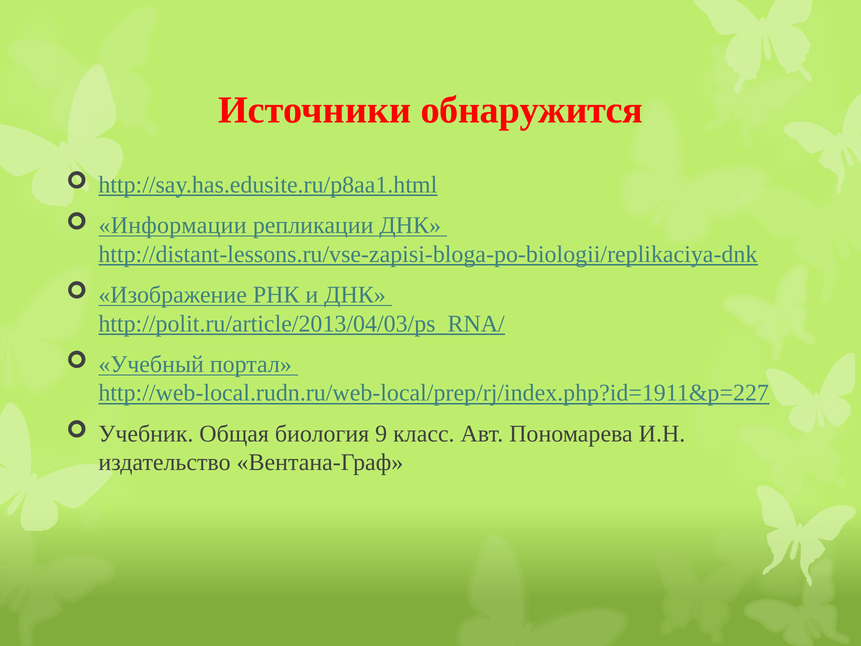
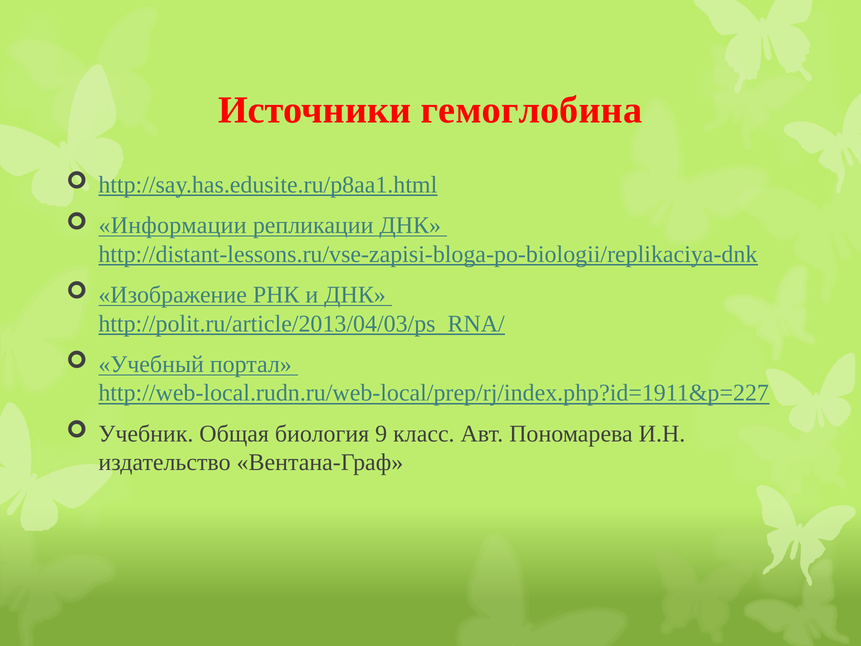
обнаружится: обнаружится -> гемоглобина (532, 110)
